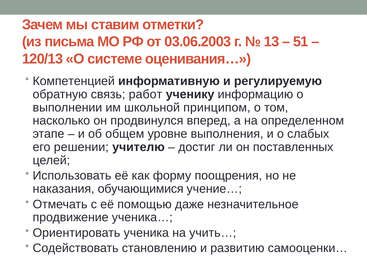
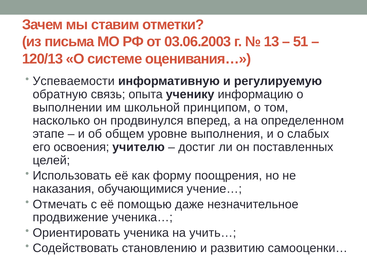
Компетенцией: Компетенцией -> Успеваемости (74, 81)
работ: работ -> опыта (146, 94)
решении: решении -> освоения (81, 147)
